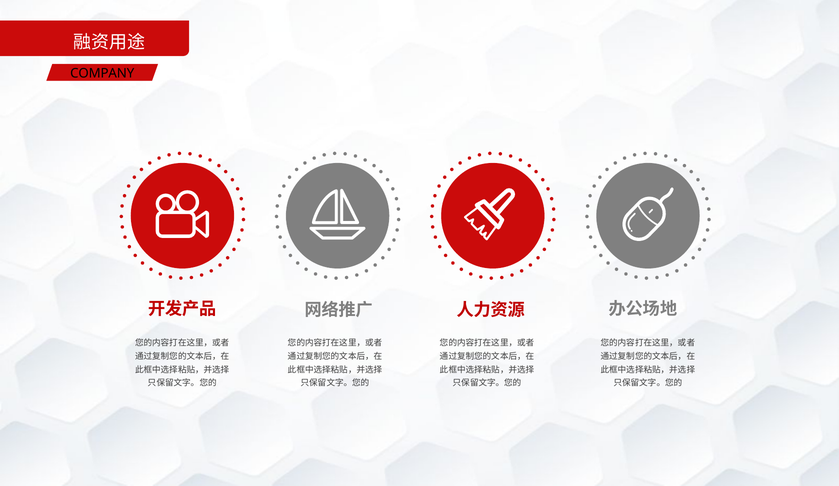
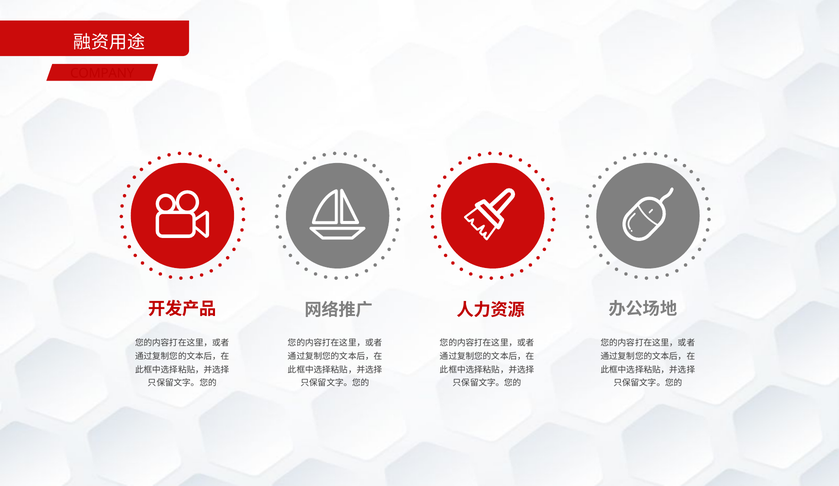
COMPANY colour: black -> red (102, 73)
